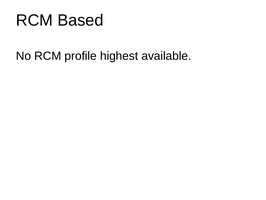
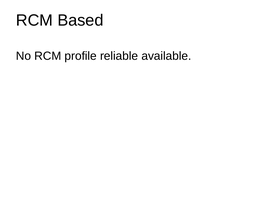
highest: highest -> reliable (119, 56)
